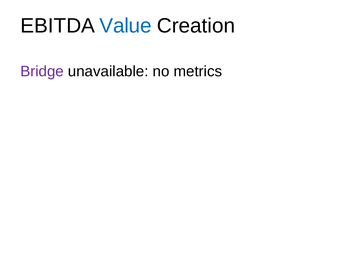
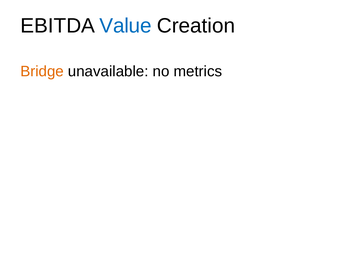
Bridge colour: purple -> orange (42, 71)
